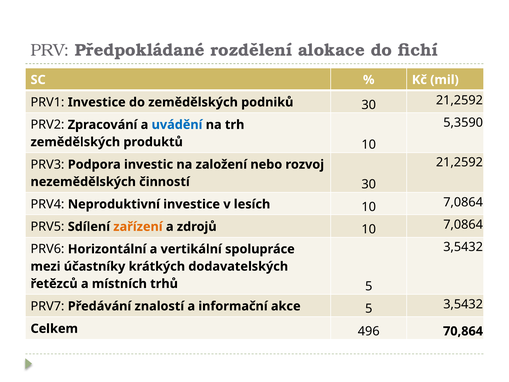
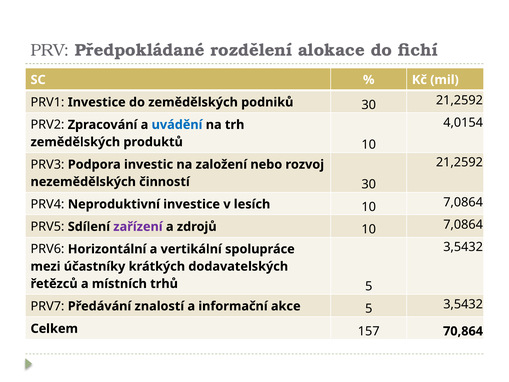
5,3590: 5,3590 -> 4,0154 (463, 123)
zařízení colour: orange -> purple (138, 227)
496: 496 -> 157 (369, 331)
